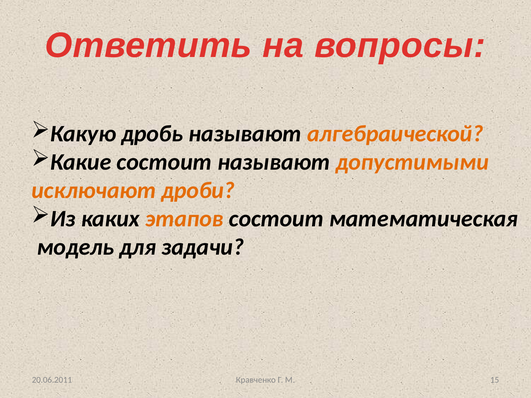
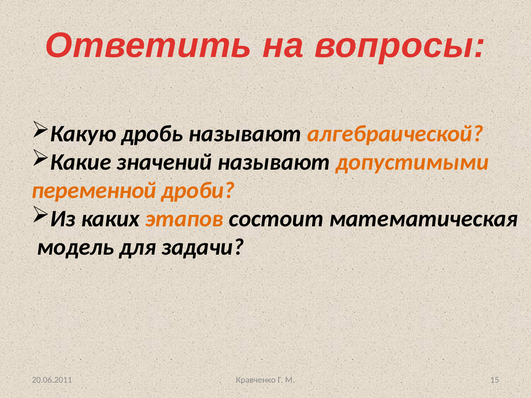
Какие состоит: состоит -> значений (164, 162)
исключают: исключают -> переменной (94, 191)
